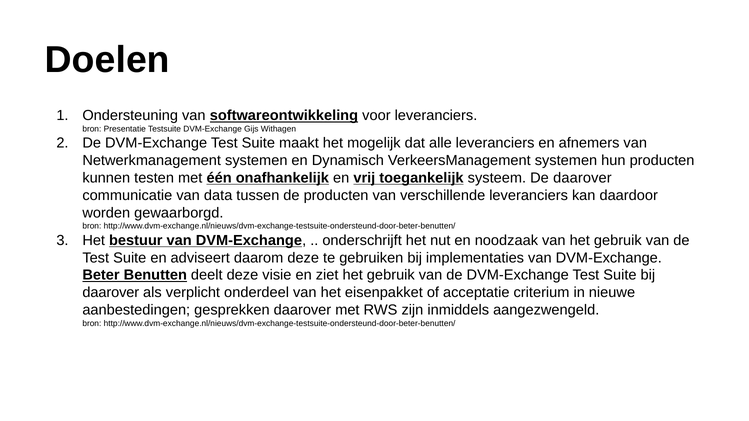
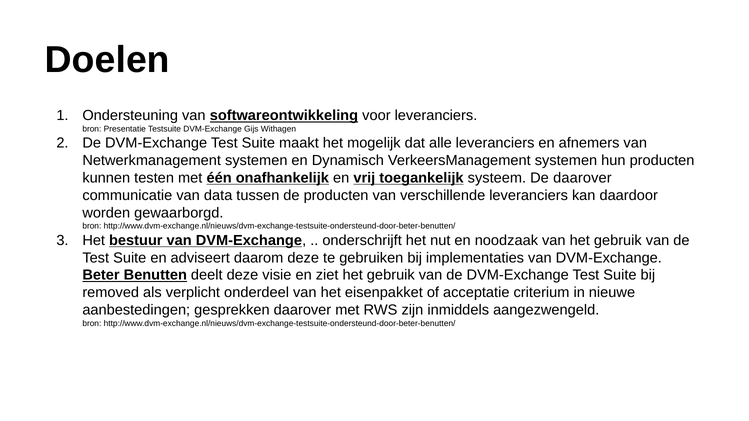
daarover: daarover -> removed (111, 293)
